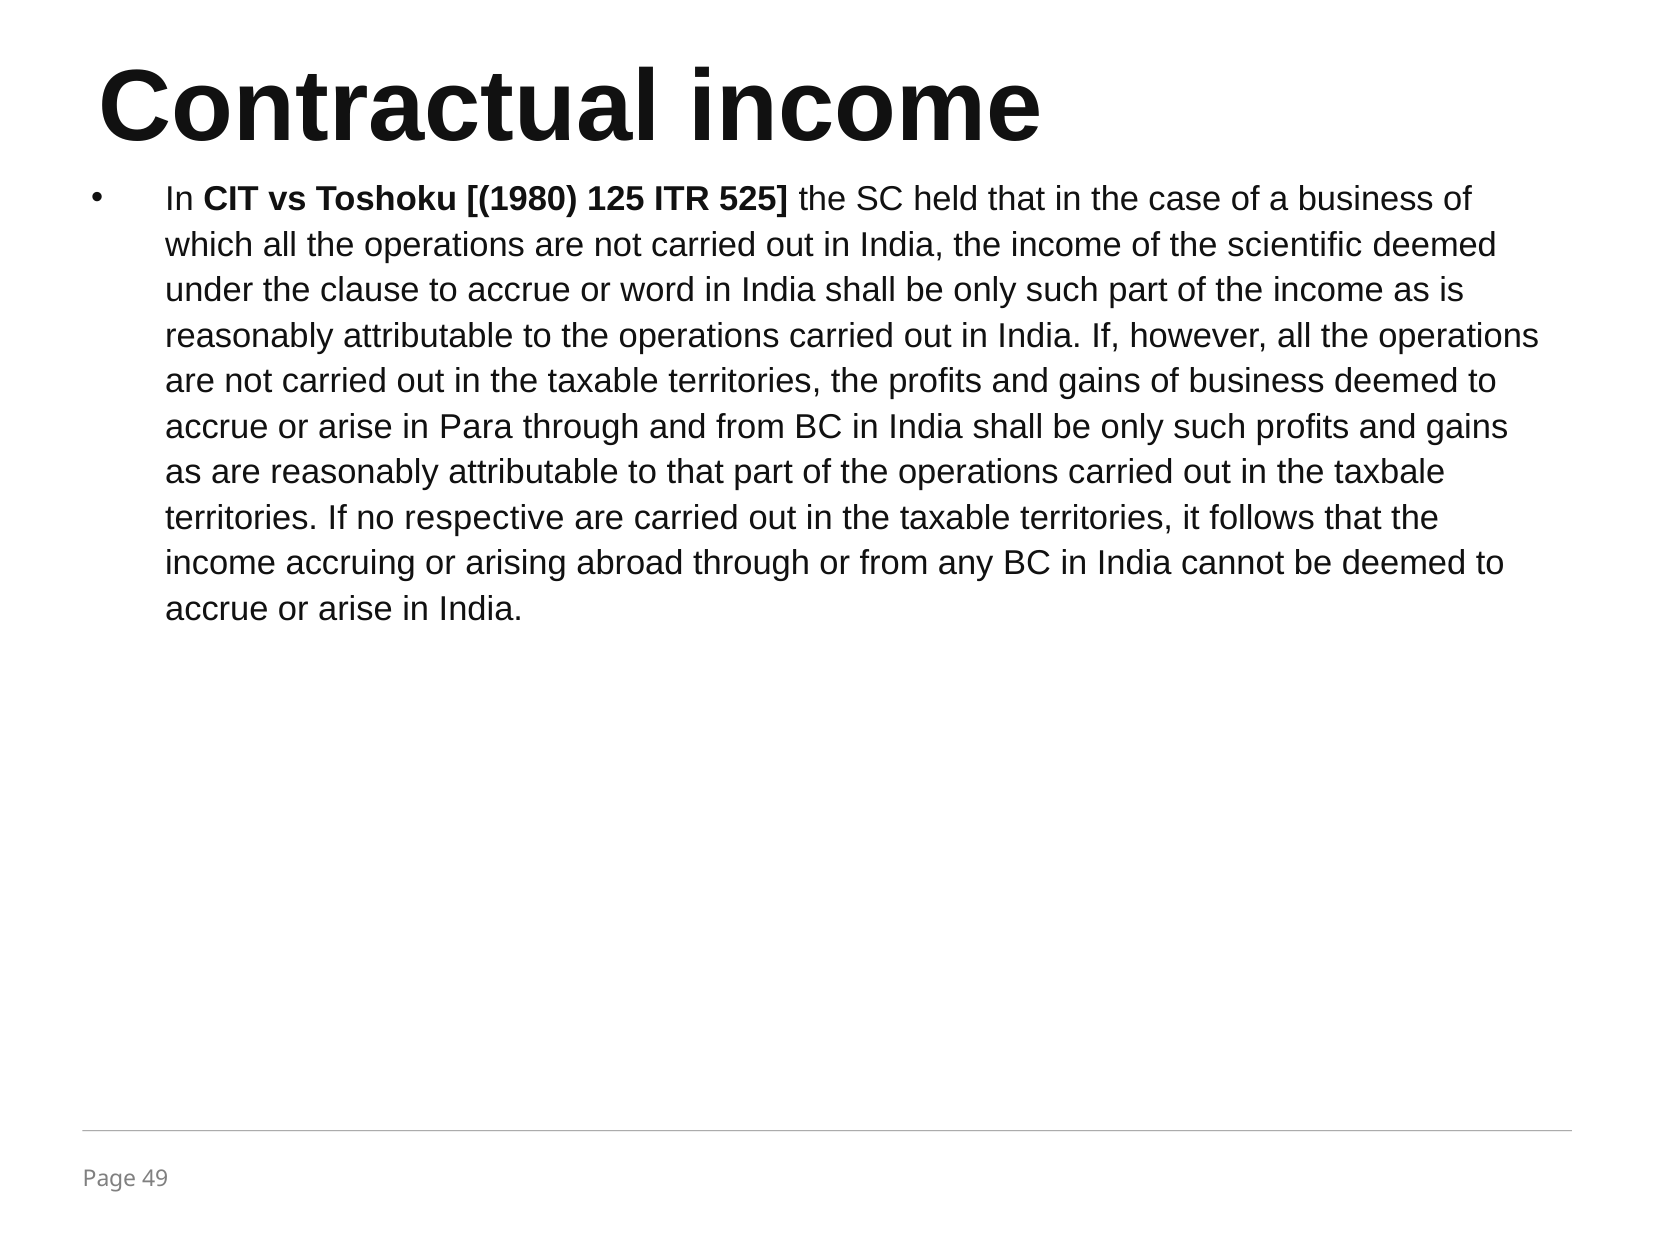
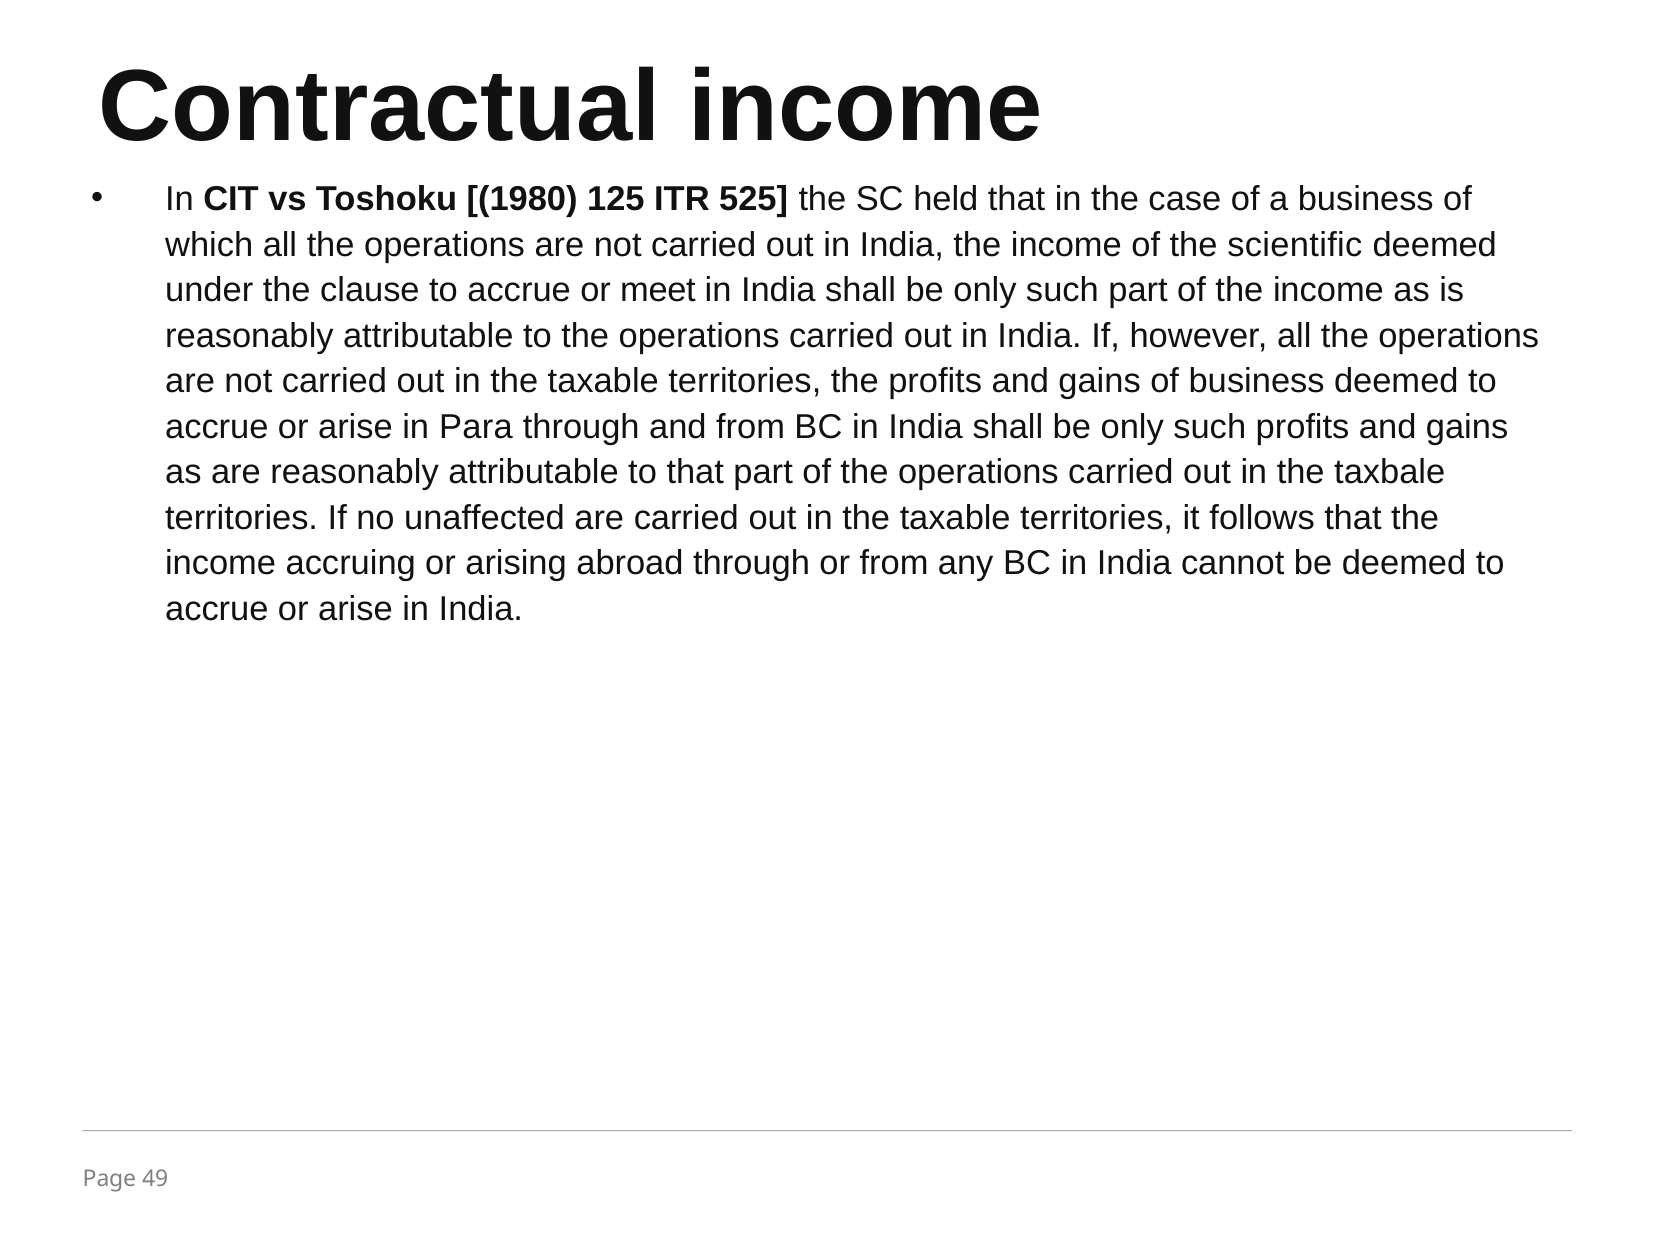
word: word -> meet (658, 290)
respective: respective -> unaffected (485, 518)
